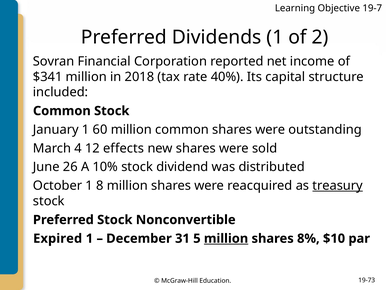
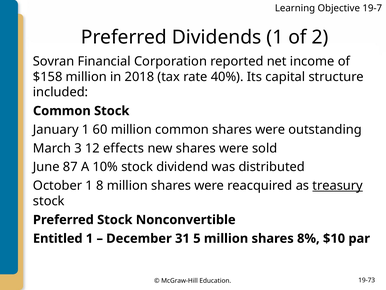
$341: $341 -> $158 (48, 77)
4: 4 -> 3 (78, 148)
26: 26 -> 87 (70, 167)
Expired: Expired -> Entitled (58, 238)
million underline: present -> none (226, 238)
